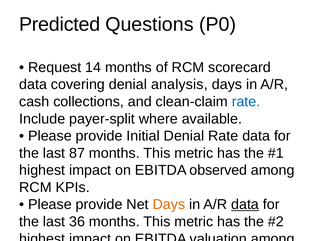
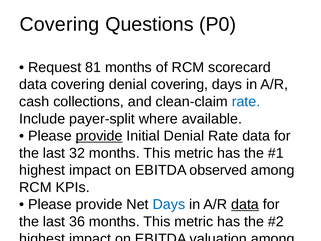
Predicted: Predicted -> Covering (59, 24)
14: 14 -> 81 (93, 67)
denial analysis: analysis -> covering (180, 84)
provide underline: none -> present (99, 136)
87: 87 -> 32 (77, 153)
Days colour: orange -> blue (169, 204)
